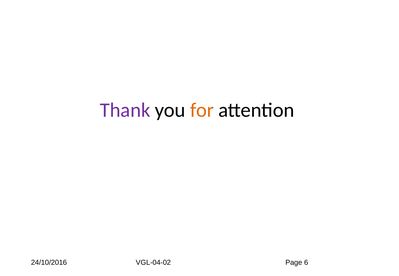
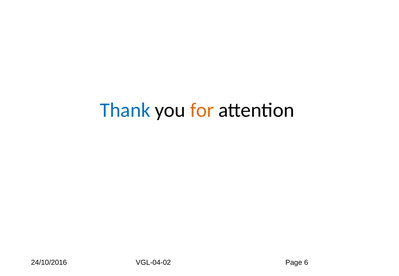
Thank colour: purple -> blue (125, 110)
